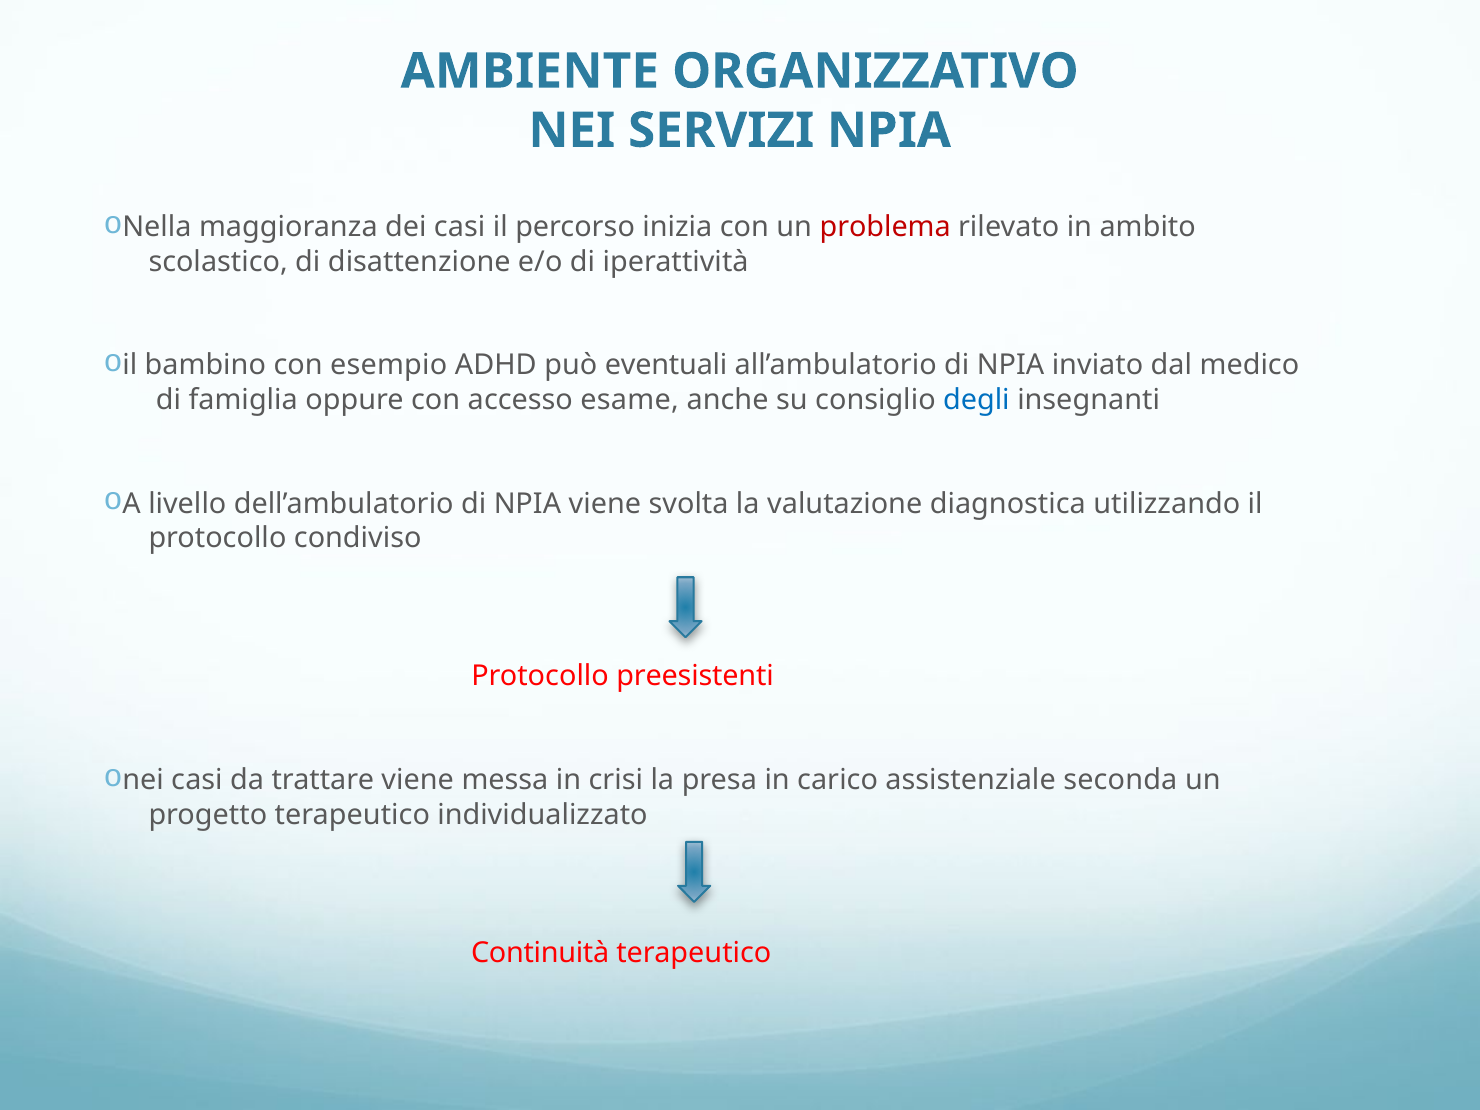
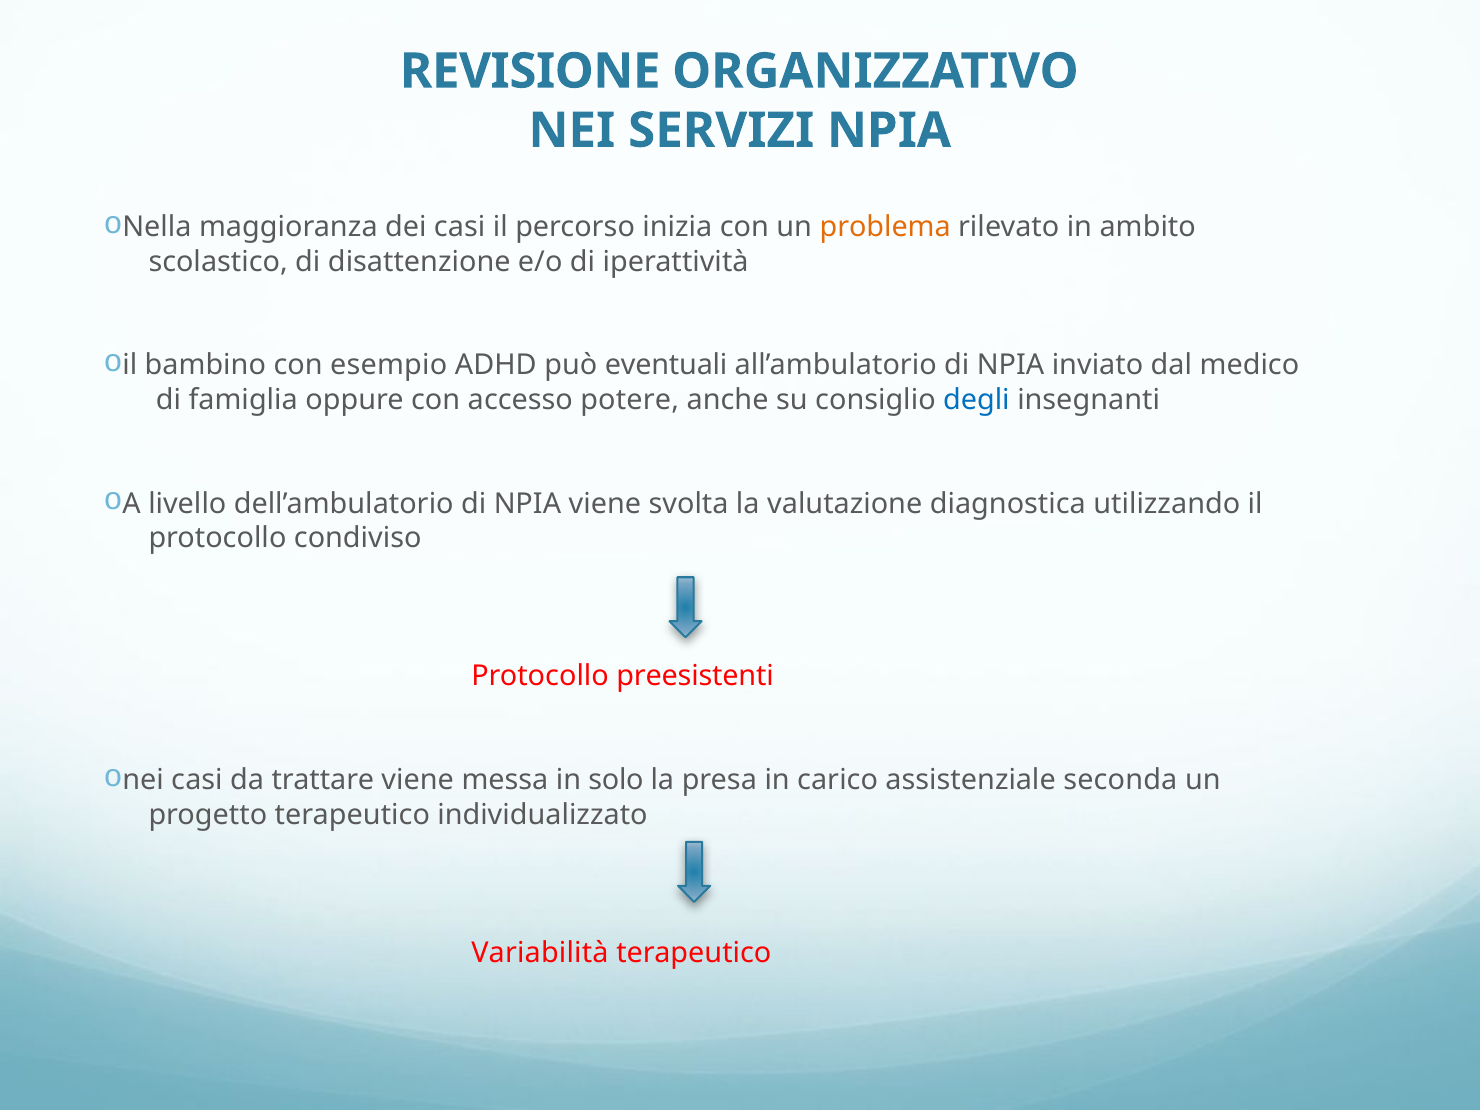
AMBIENTE: AMBIENTE -> REVISIONE (530, 71)
problema colour: red -> orange (885, 227)
esame: esame -> potere (630, 400)
crisi: crisi -> solo (616, 780)
Continuità: Continuità -> Variabilità (540, 953)
